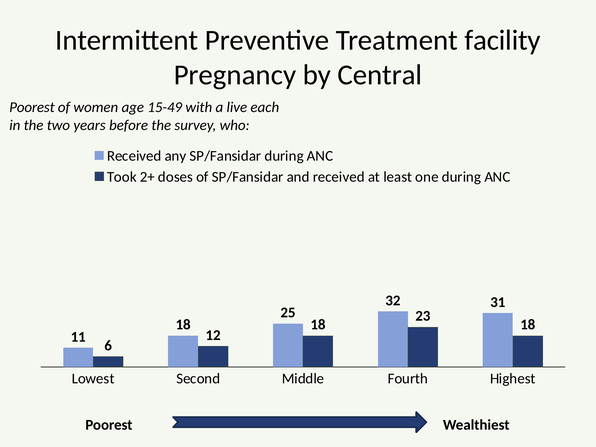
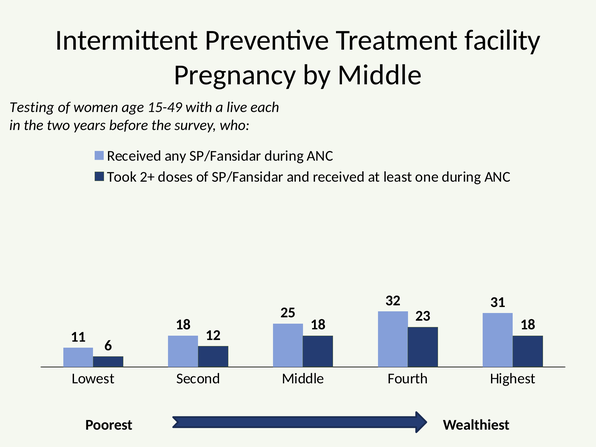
by Central: Central -> Middle (380, 75)
Poorest: Poorest -> Testing (32, 107)
